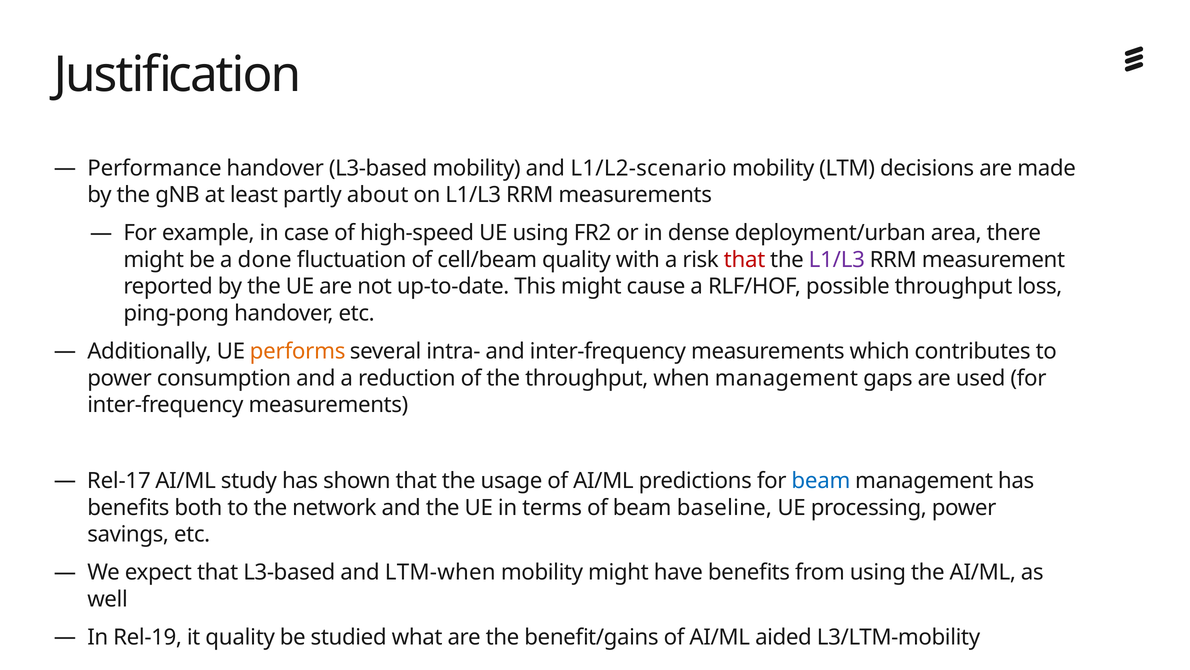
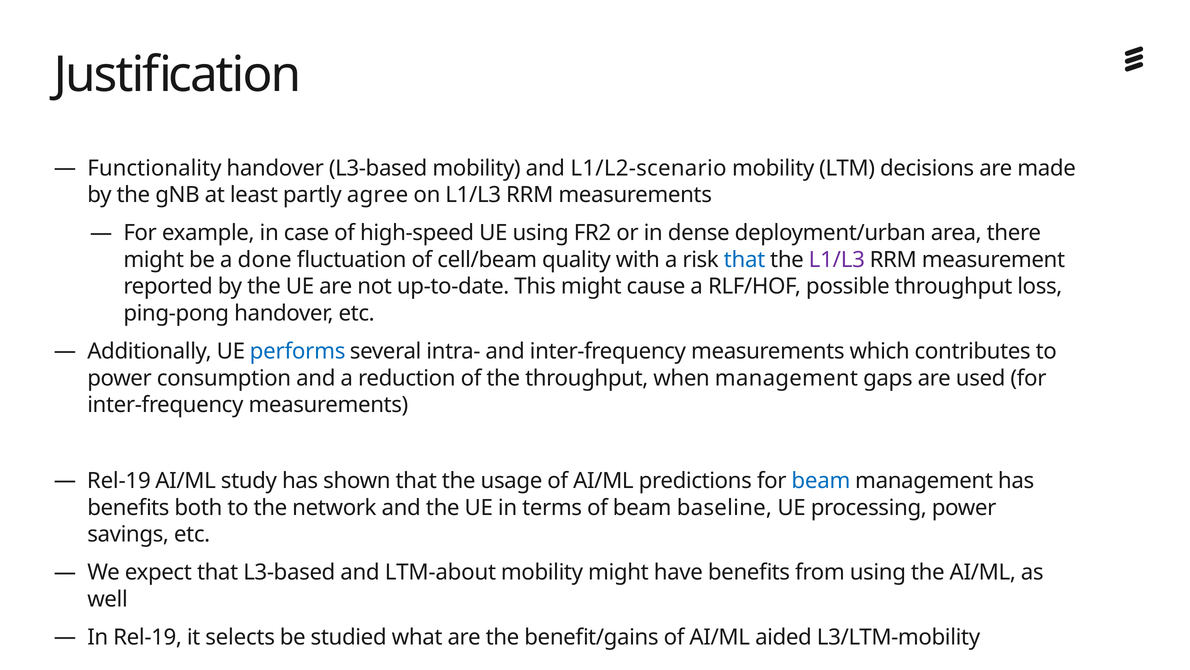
Performance: Performance -> Functionality (154, 168)
about: about -> agree (378, 195)
that colour: red -> blue (745, 260)
performs colour: orange -> blue (298, 351)
Rel-17: Rel-17 -> Rel-19 (119, 480)
LTM-when: LTM-when -> LTM-about (440, 572)
it quality: quality -> selects (240, 637)
